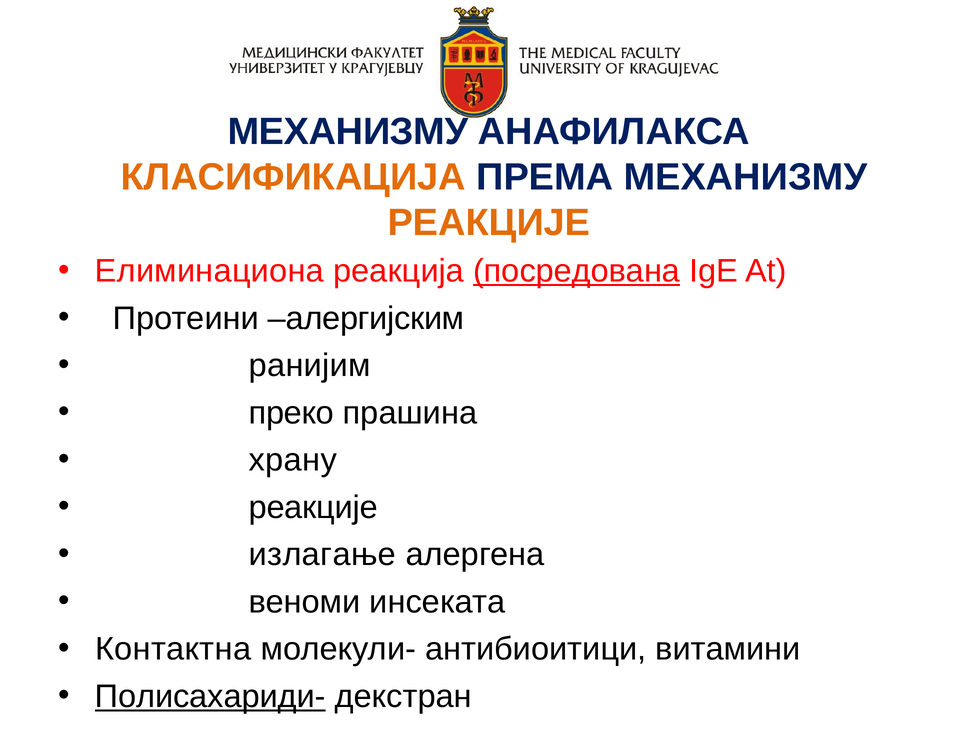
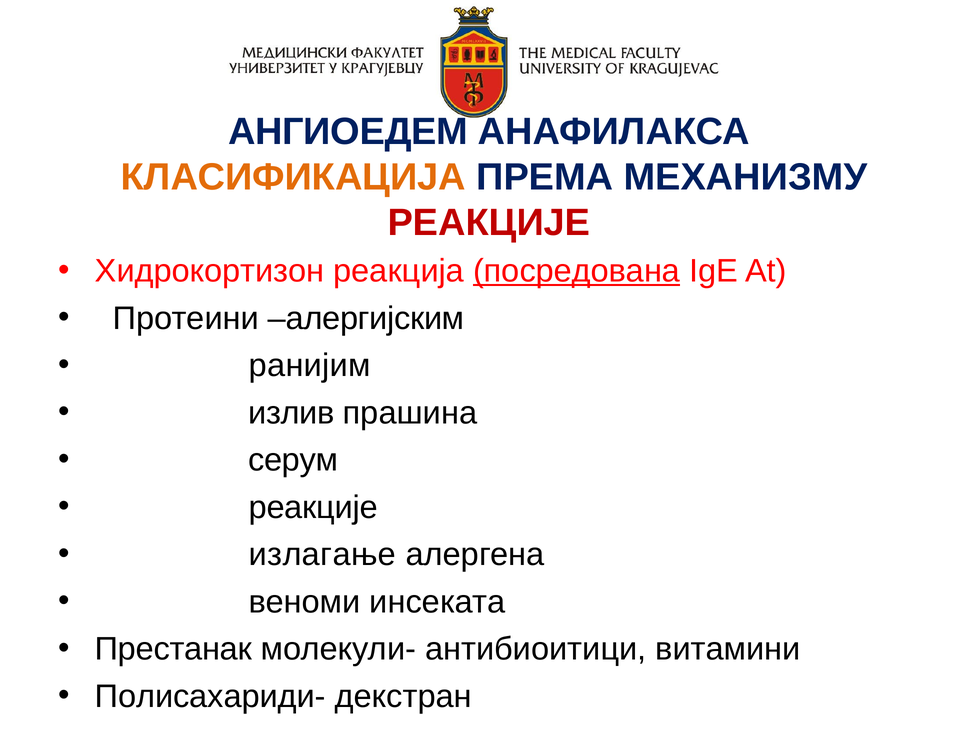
МЕХАНИЗМУ: МЕХАНИЗМУ -> АНГИОЕДЕМ (348, 132)
РЕАКЦИЈЕ colour: orange -> red (489, 223)
Елиминациона: Елиминациона -> Хидрокoртизон (210, 271)
преко: преко -> излив (291, 413)
храну: храну -> серум (293, 460)
Контактна: Контактна -> Престанак (173, 650)
Полисахариди- underline: present -> none (210, 697)
